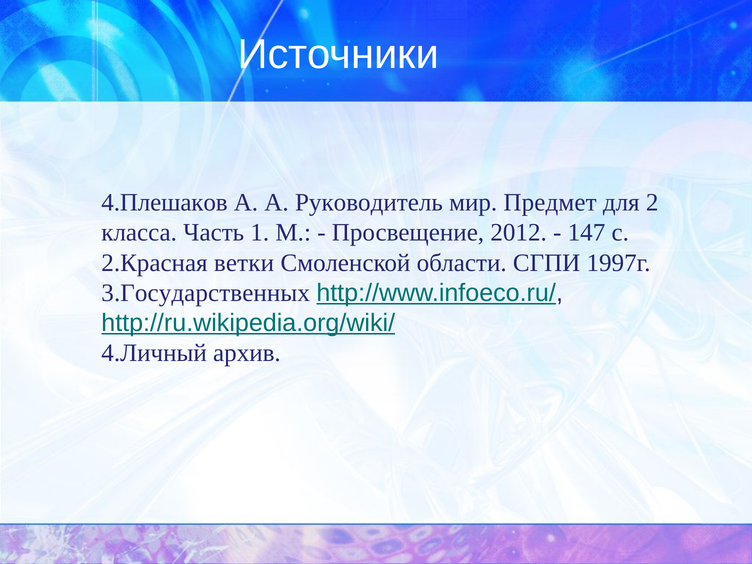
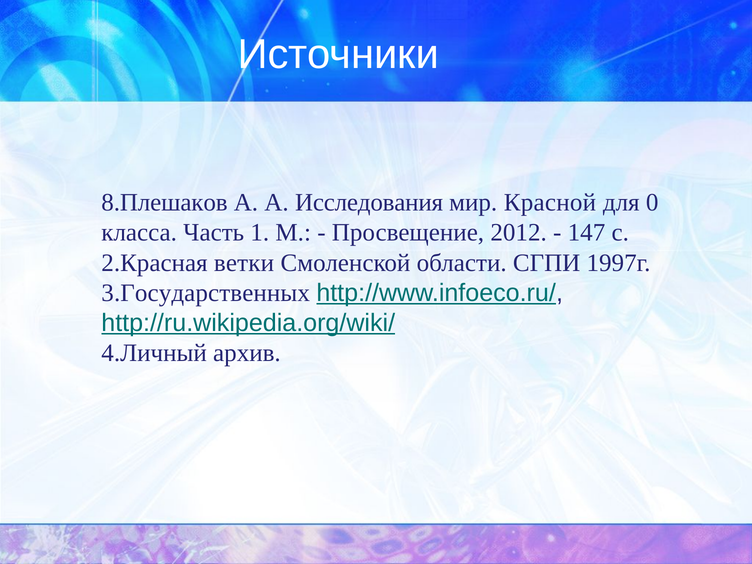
4.Плешаков: 4.Плешаков -> 8.Плешаков (164, 203)
Руководитель: Руководитель -> Исследования (369, 203)
Предмет: Предмет -> Красной (550, 203)
2: 2 -> 0 (652, 203)
